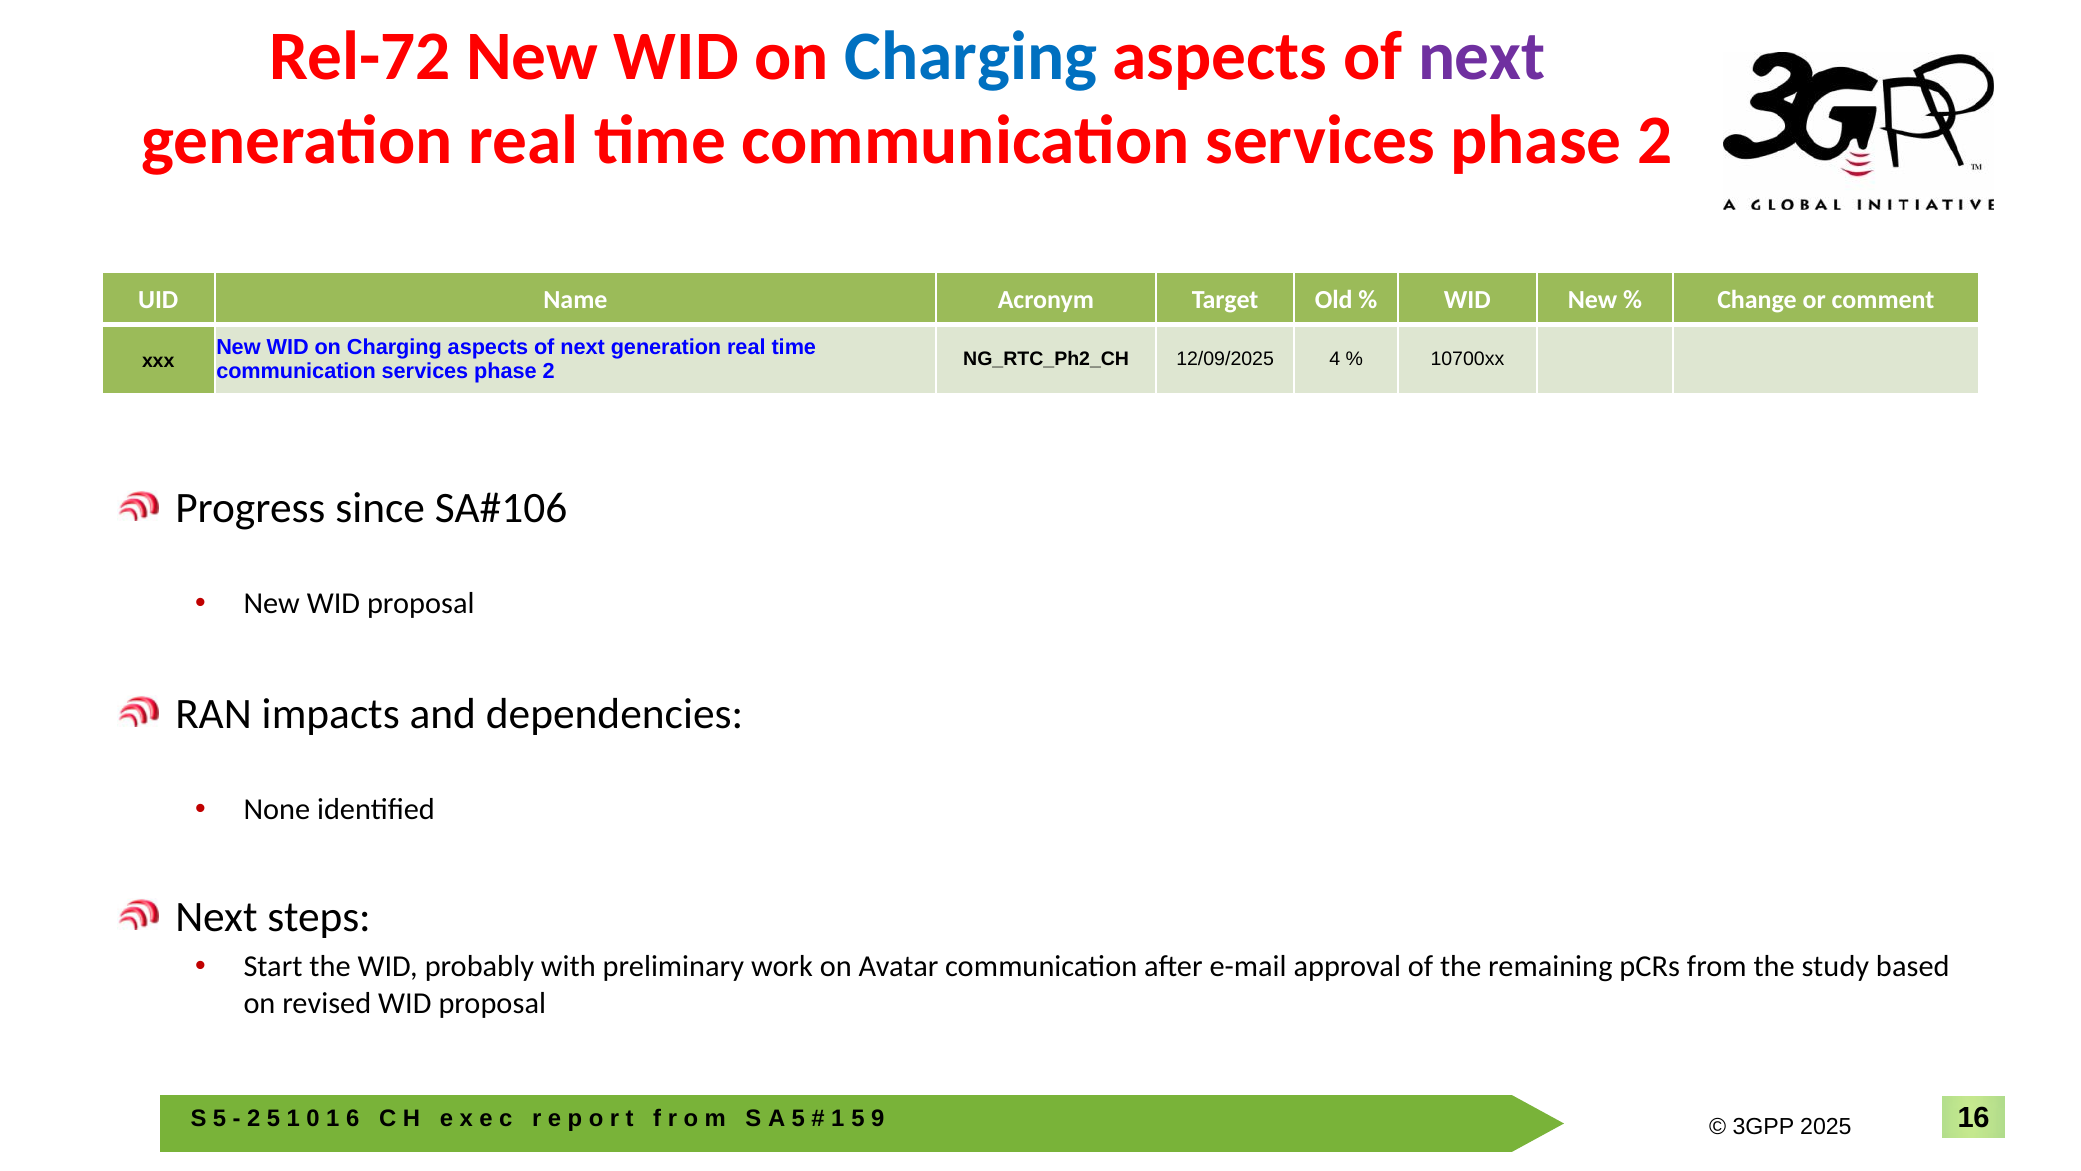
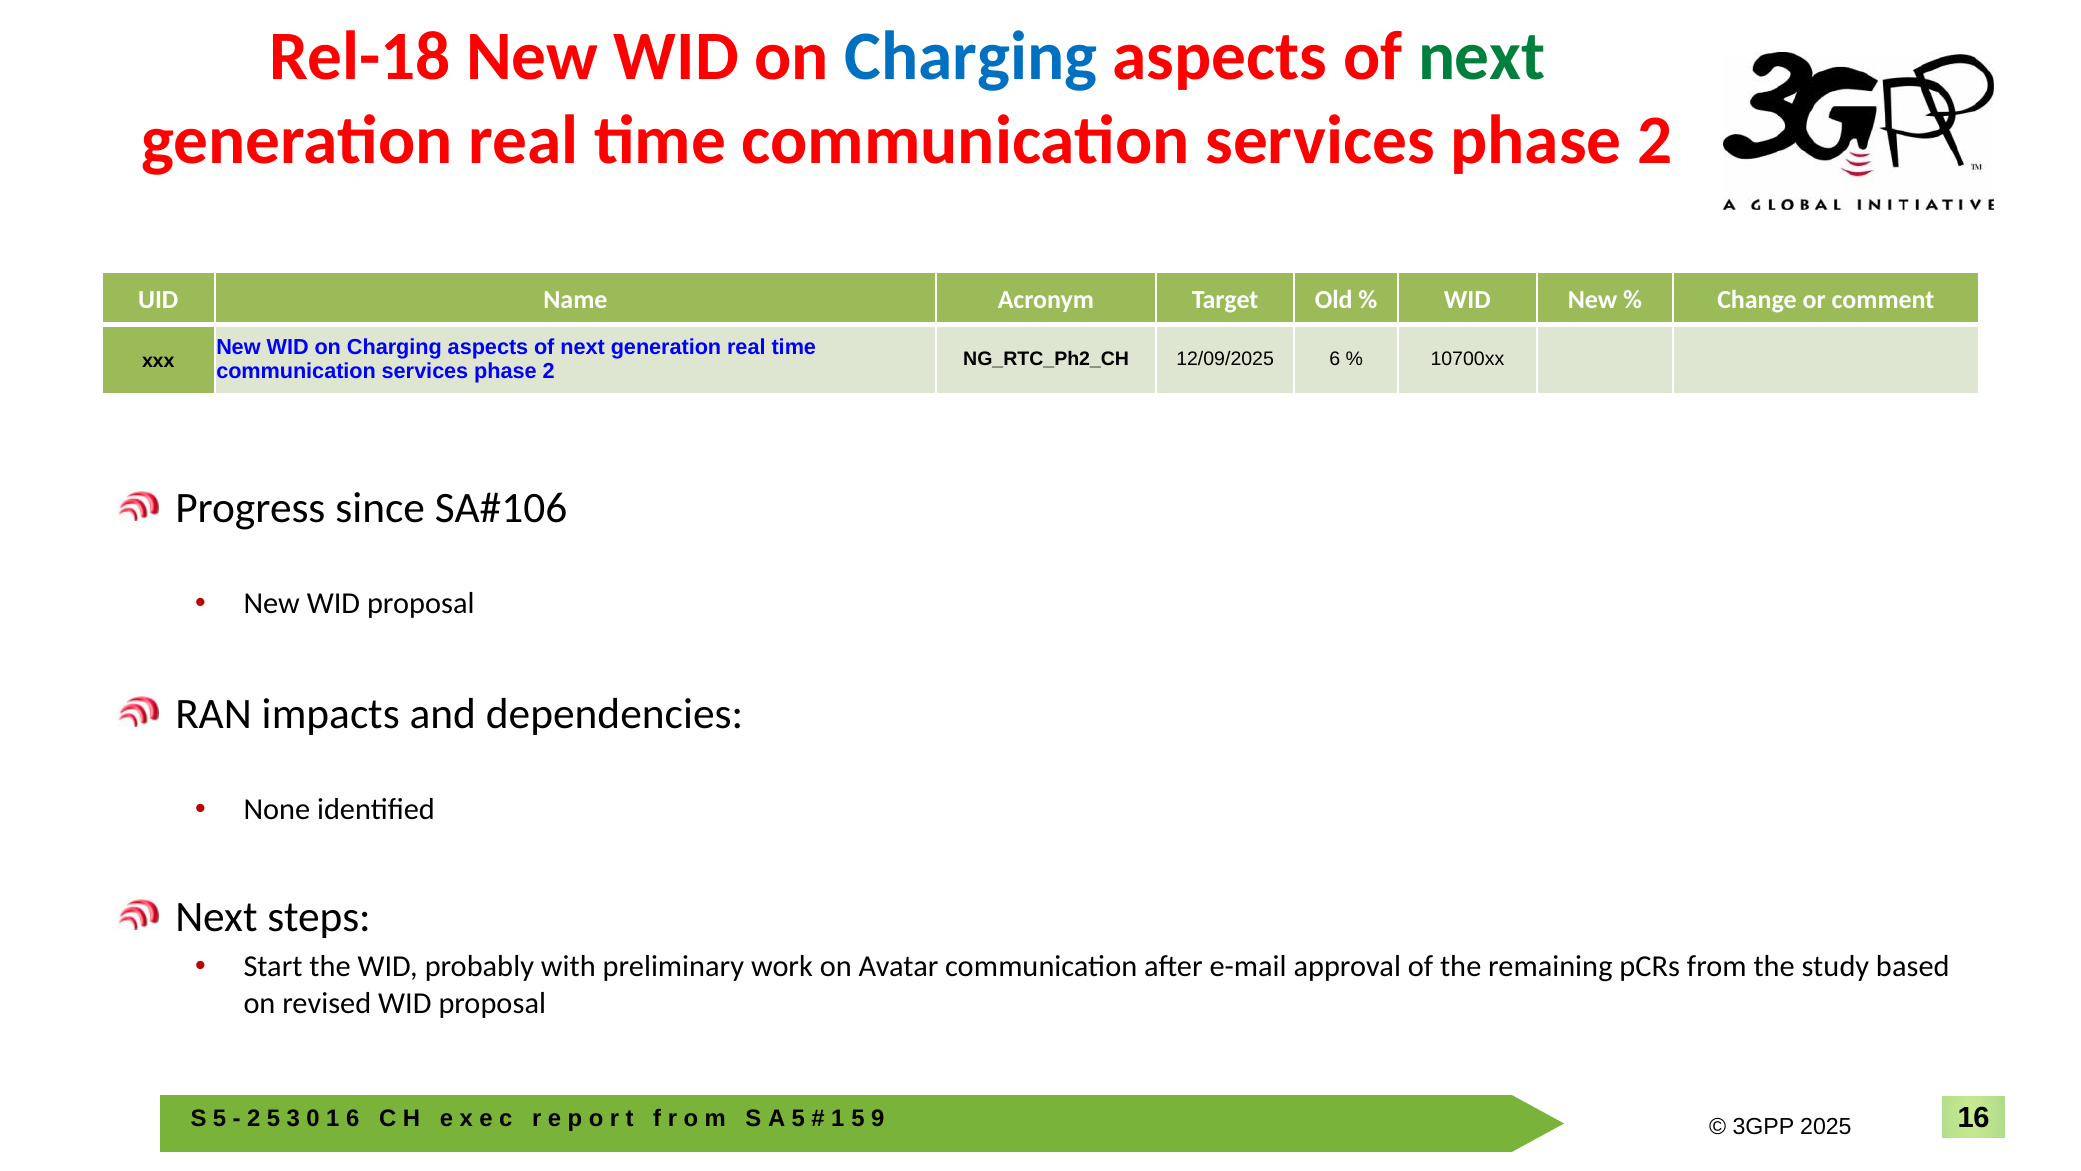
Rel-72: Rel-72 -> Rel-18 (360, 57)
next colour: purple -> green (1482, 57)
12/09/2025 4: 4 -> 6 (1335, 359)
1: 1 -> 3 (293, 1118)
